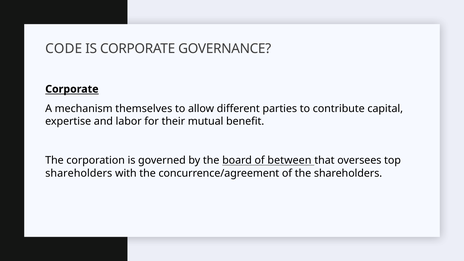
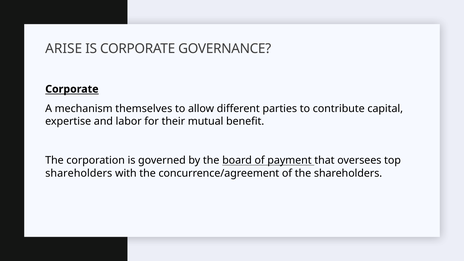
CODE: CODE -> ARISE (64, 49)
between: between -> payment (290, 160)
